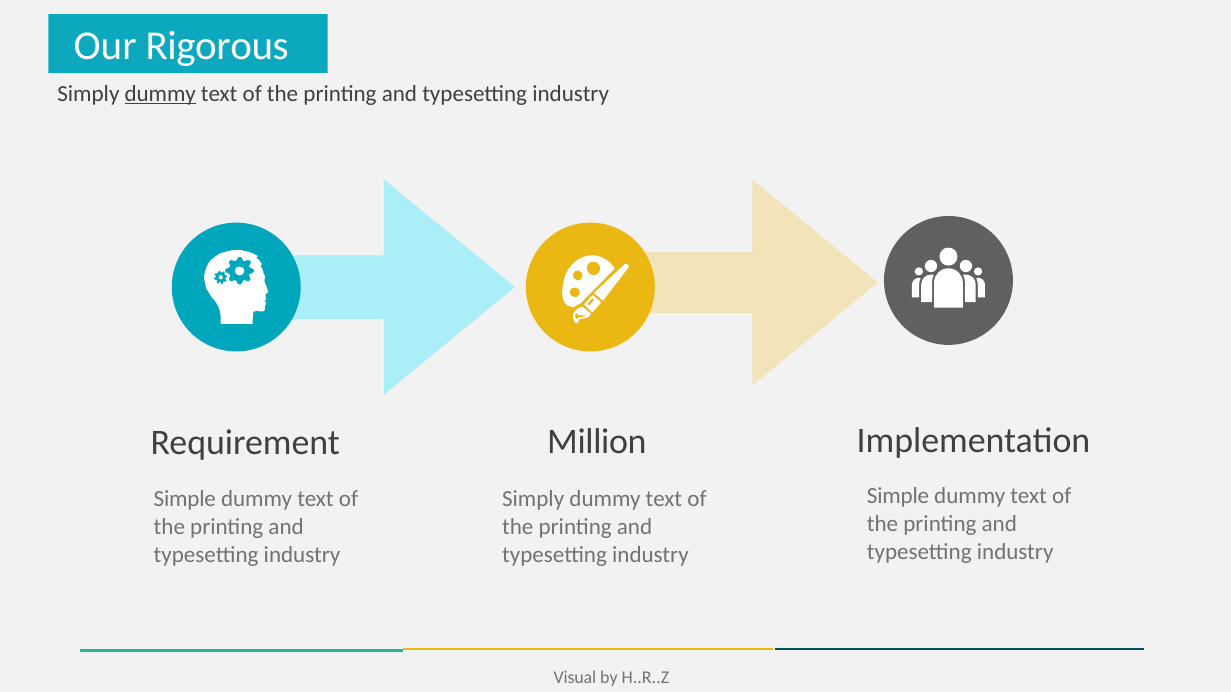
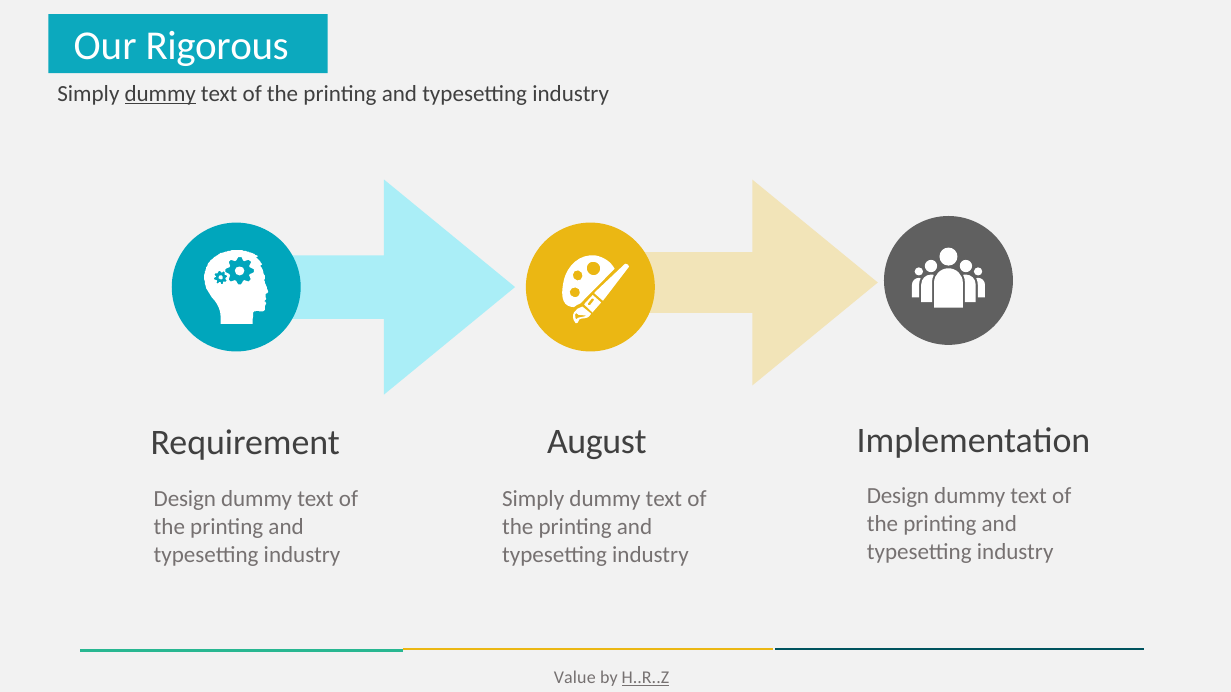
Million: Million -> August (597, 441)
Simple: Simple -> Design (898, 497)
Simple: Simple -> Design (185, 499)
Visual: Visual -> Value (575, 678)
H..R..Z underline: none -> present (645, 678)
